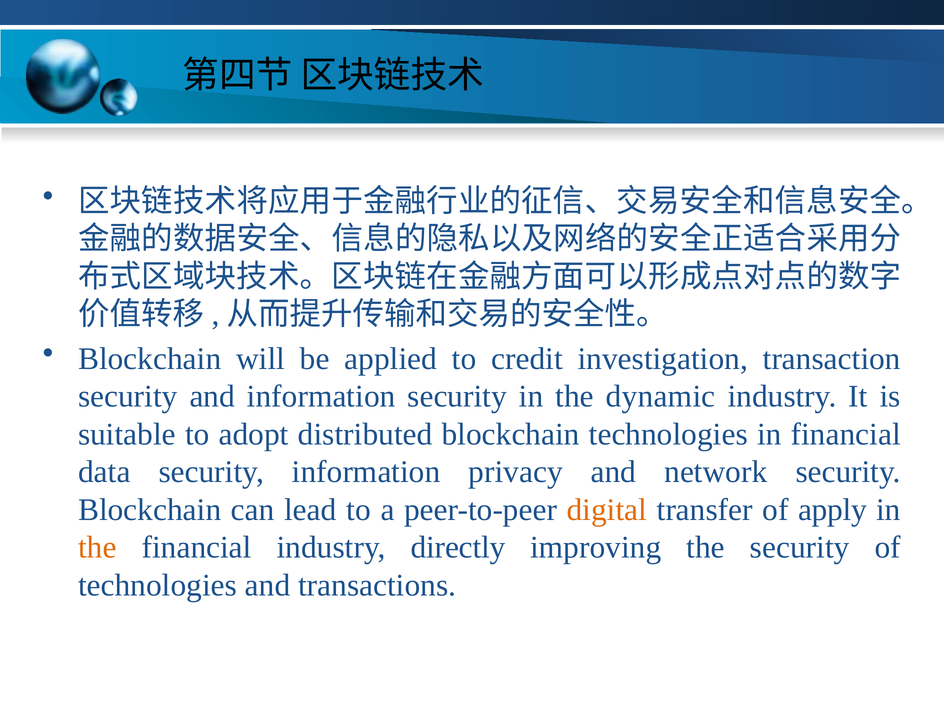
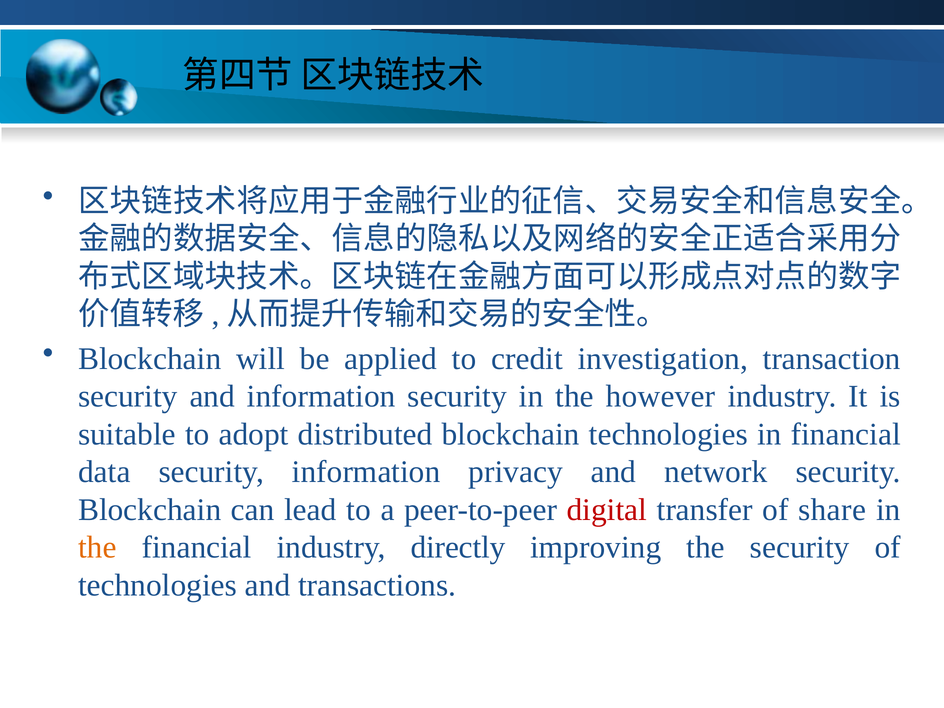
dynamic: dynamic -> however (661, 396)
digital colour: orange -> red (607, 510)
apply: apply -> share (832, 510)
